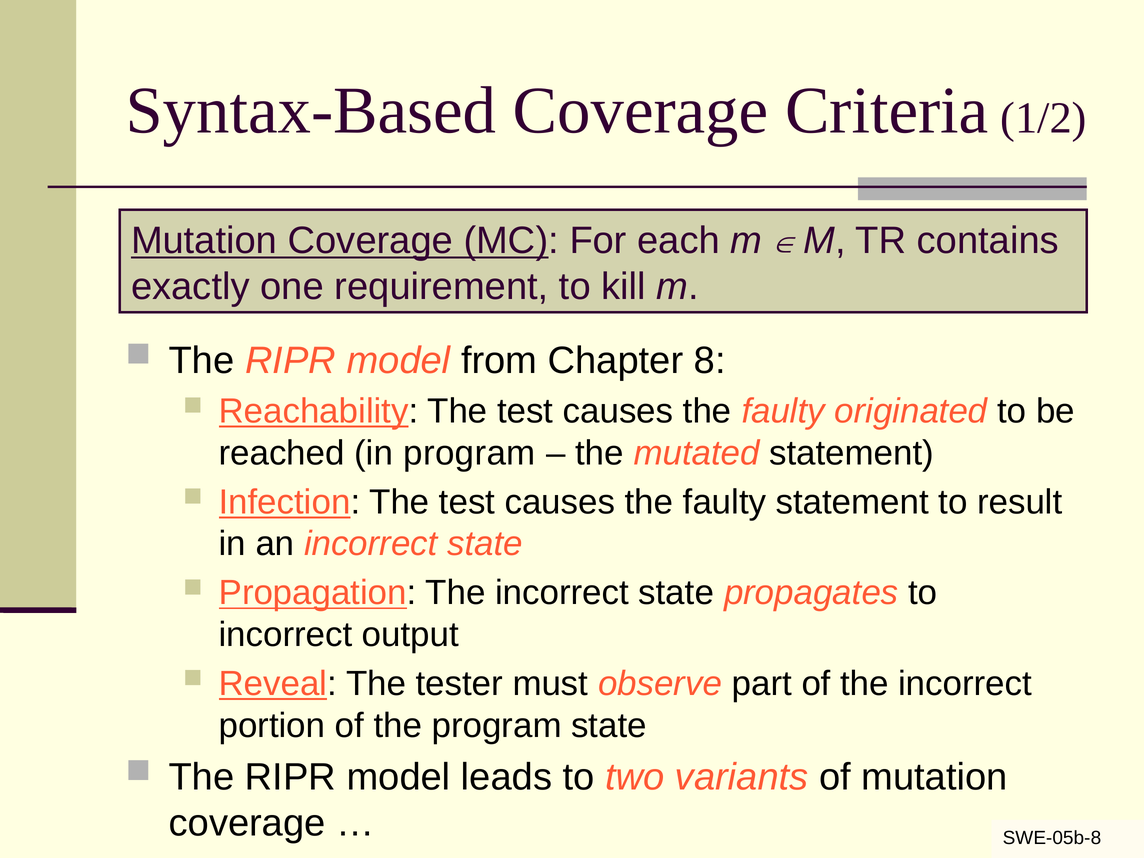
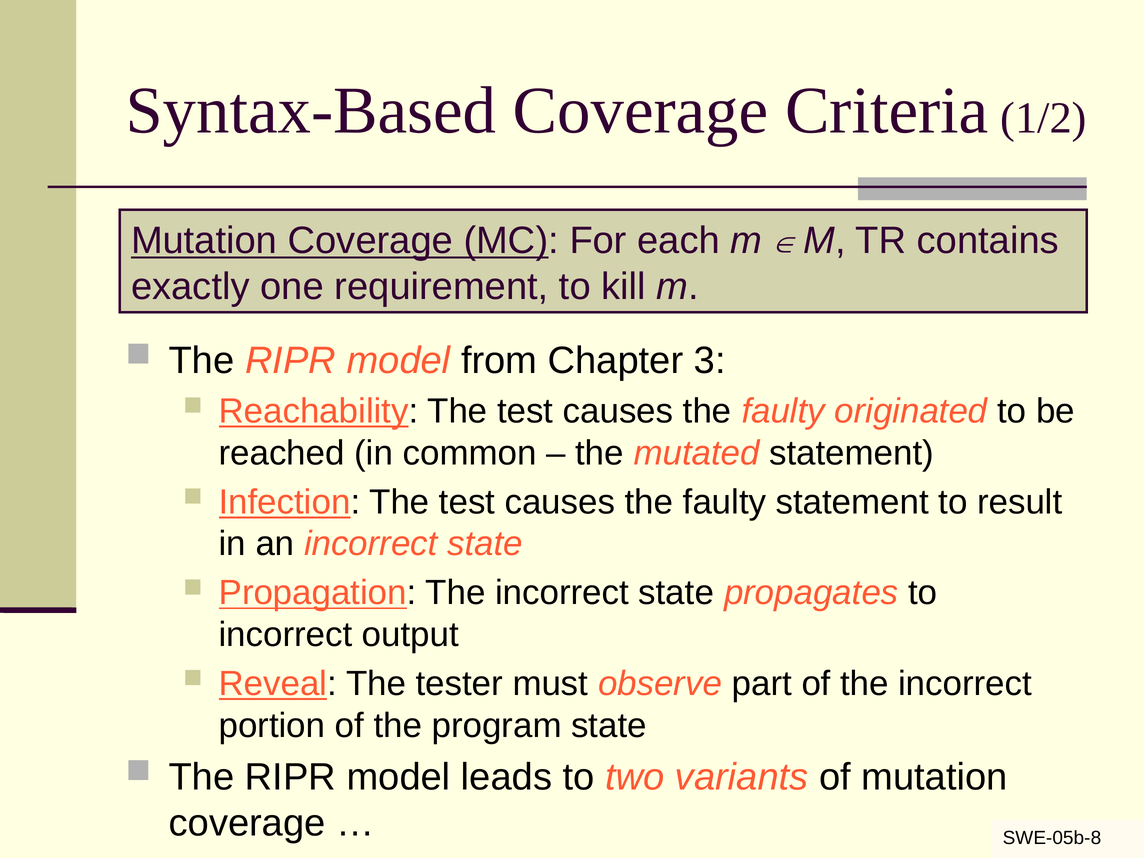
8: 8 -> 3 (710, 361)
in program: program -> common (470, 453)
